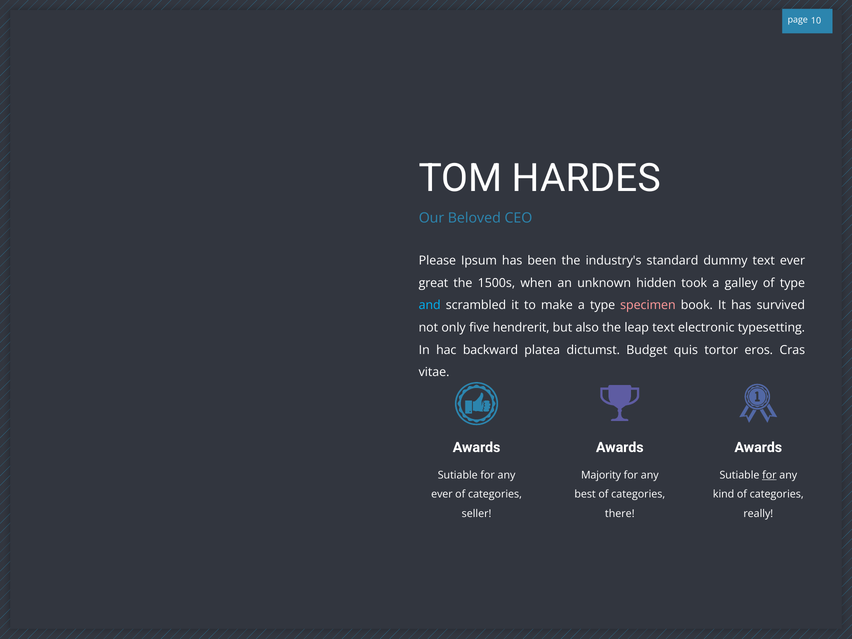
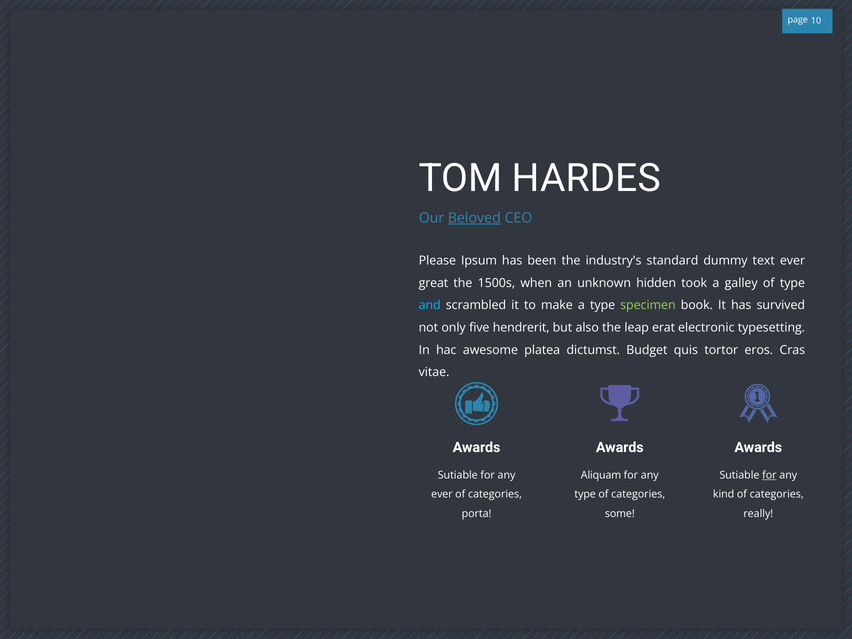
Beloved underline: none -> present (474, 218)
specimen colour: pink -> light green (648, 305)
leap text: text -> erat (664, 328)
backward: backward -> awesome (490, 350)
Majority: Majority -> Aliquam (601, 475)
best: best -> type (585, 494)
seller: seller -> porta (477, 514)
there: there -> some (620, 514)
